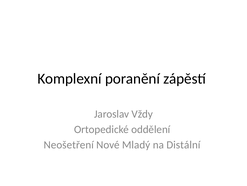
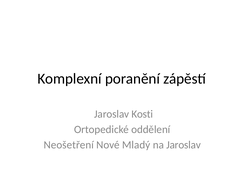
Vždy: Vždy -> Kosti (142, 114)
na Distální: Distální -> Jaroslav (184, 144)
